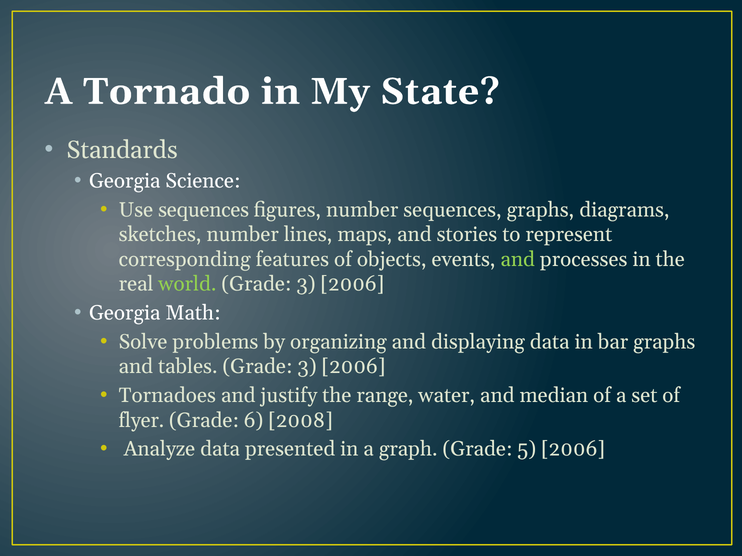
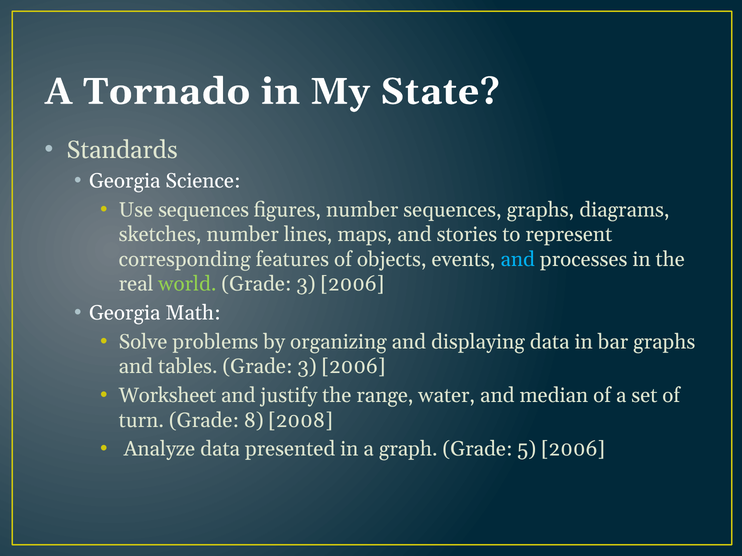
and colour: light green -> light blue (518, 260)
Tornadoes: Tornadoes -> Worksheet (167, 396)
flyer: flyer -> turn (141, 421)
6: 6 -> 8 (254, 421)
